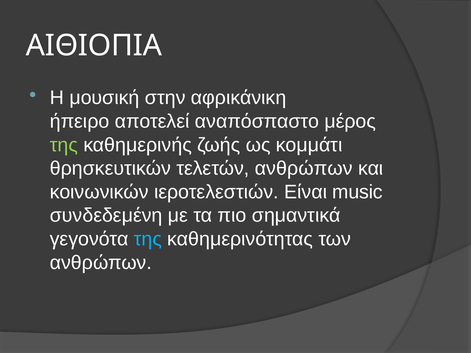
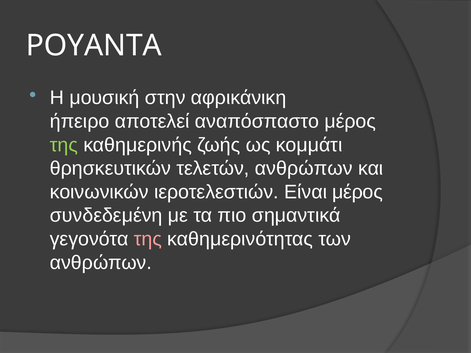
ΑΙΘΙΟΠΙΑ: ΑΙΘΙΟΠΙΑ -> ΡΟΥΑΝΤΑ (94, 46)
Είναι music: music -> μέρος (357, 192)
της colour: light blue -> pink (148, 239)
